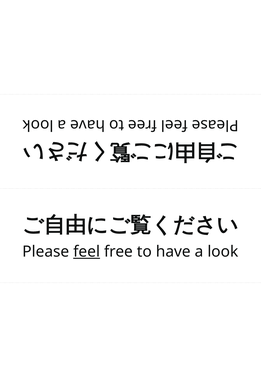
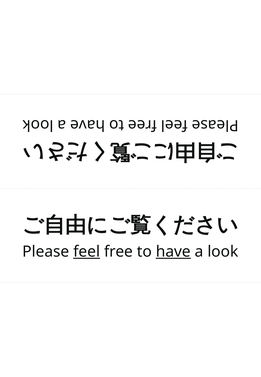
have underline: none -> present (173, 252)
